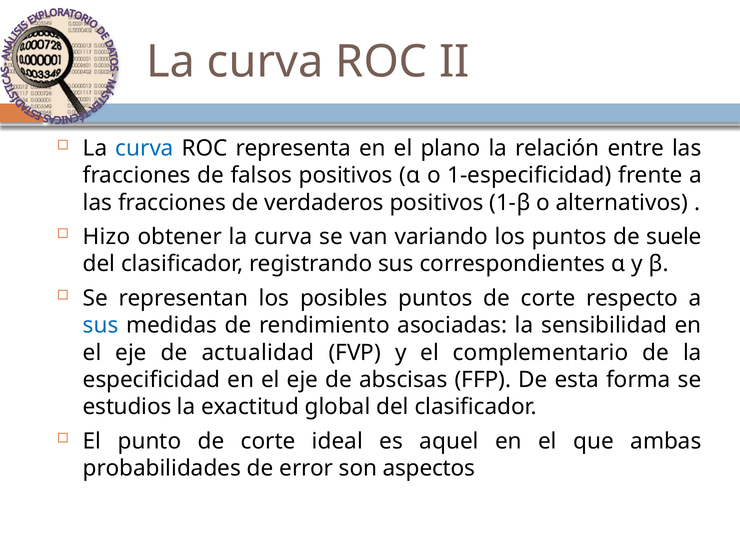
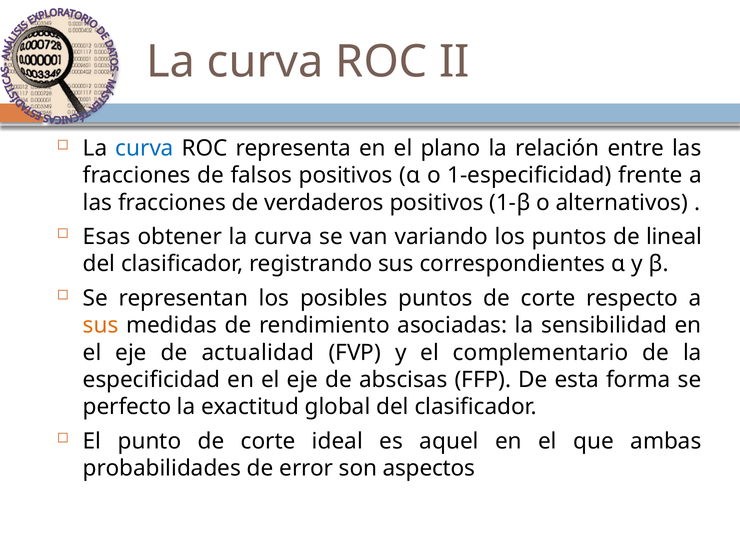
Hizo: Hizo -> Esas (107, 237)
suele: suele -> lineal (674, 237)
sus colour: blue -> orange (101, 325)
estudios: estudios -> perfecto (127, 407)
